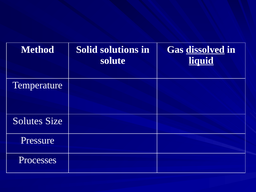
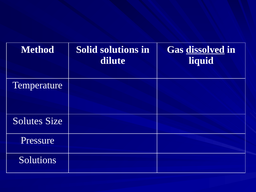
solute: solute -> dilute (113, 61)
liquid underline: present -> none (201, 61)
Processes: Processes -> Solutions (37, 160)
